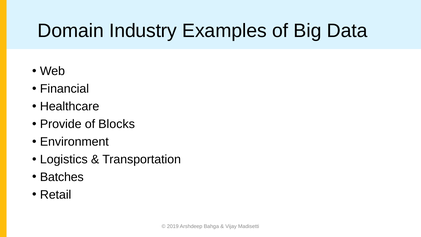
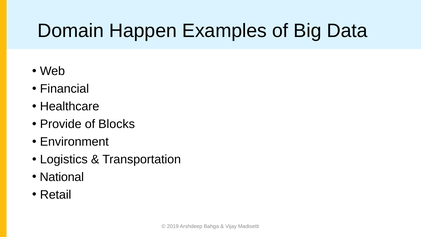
Industry: Industry -> Happen (143, 31)
Batches: Batches -> National (62, 177)
